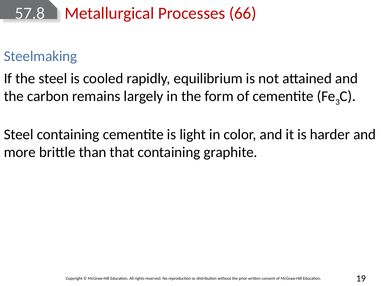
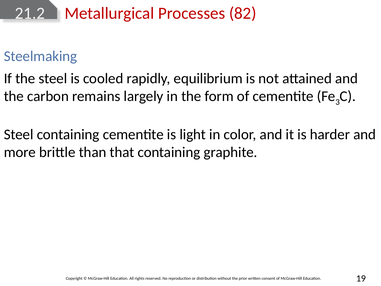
57.8: 57.8 -> 21.2 (30, 13)
66: 66 -> 82 (243, 13)
